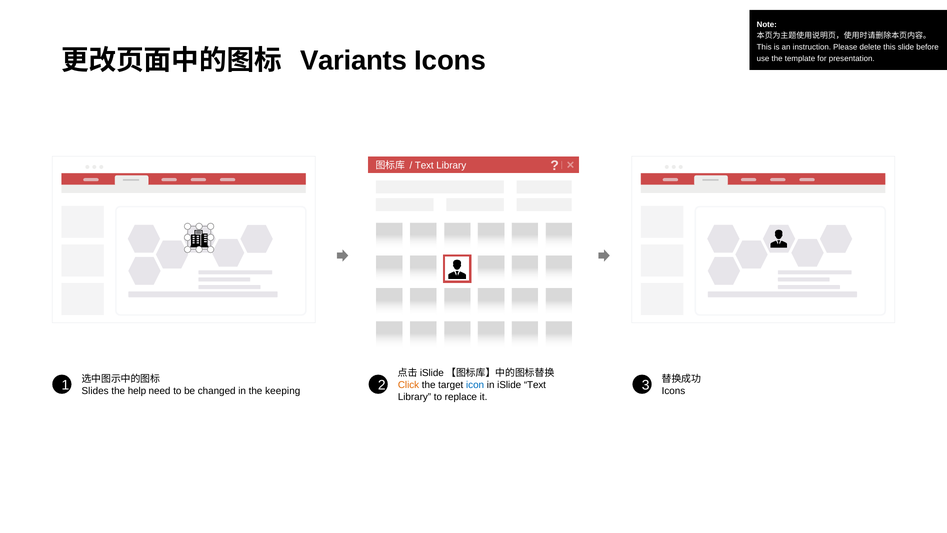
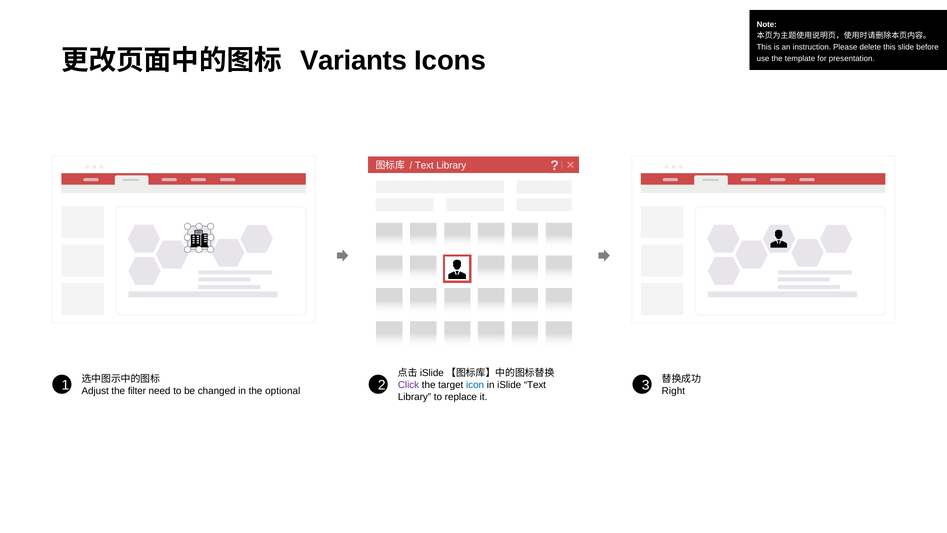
Click colour: orange -> purple (409, 385)
Slides: Slides -> Adjust (95, 391)
help: help -> filter (137, 391)
keeping: keeping -> optional (283, 391)
Icons: Icons -> Right (673, 391)
